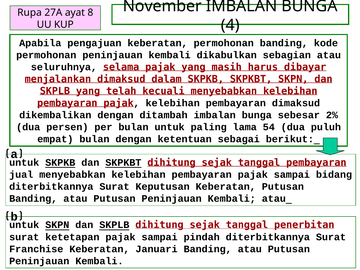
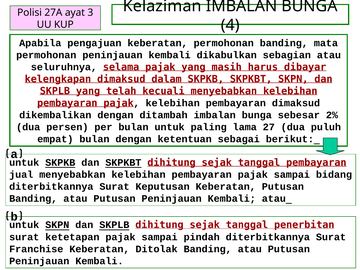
November: November -> Kelaziman (162, 6)
Rupa: Rupa -> Polisi (30, 13)
8: 8 -> 3 (90, 13)
kode: kode -> mata (326, 43)
menjalankan: menjalankan -> kelengkapan (58, 79)
54: 54 -> 27 (269, 127)
Januari: Januari -> Ditolak (157, 249)
